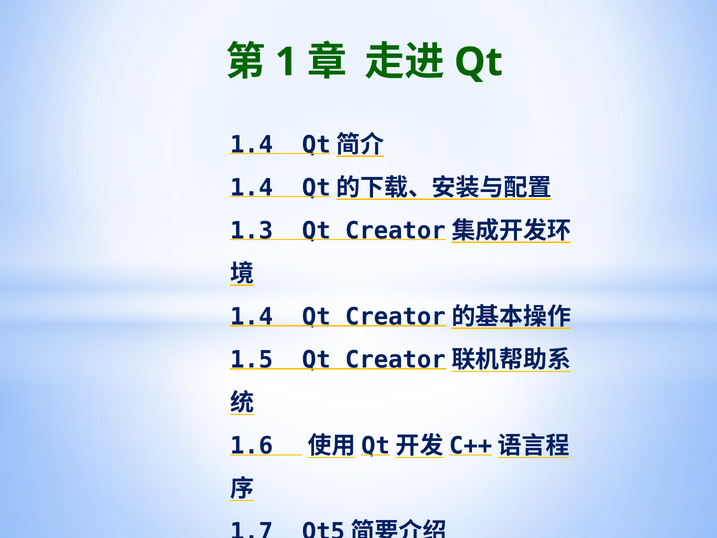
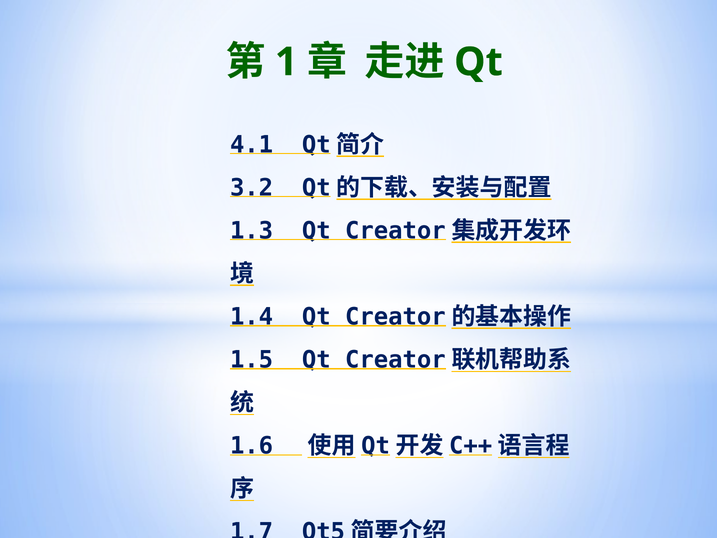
1.4: 1.4 -> 4.1 (252, 145)
1.4: 1.4 -> 3.2 (252, 188)
